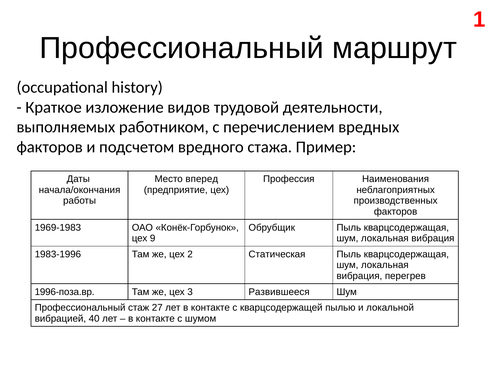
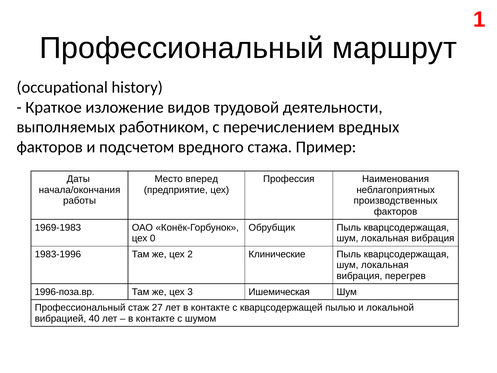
9: 9 -> 0 (153, 238)
Статическая: Статическая -> Клинические (277, 254)
Развившееся: Развившееся -> Ишемическая (279, 292)
